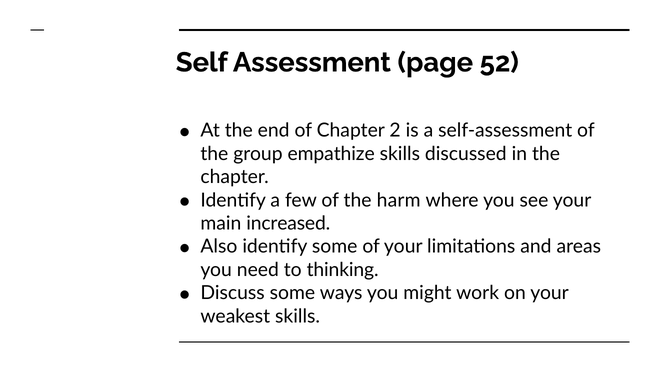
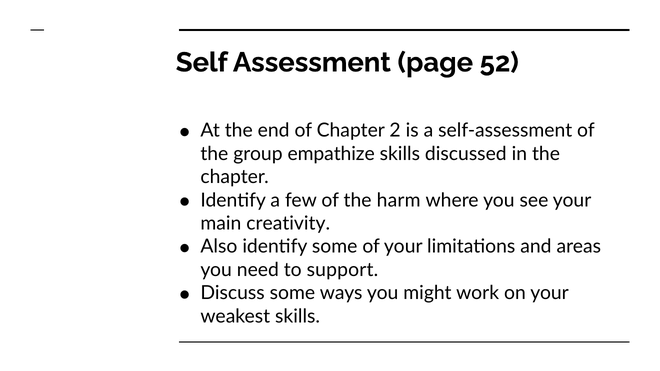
increased: increased -> creativity (288, 224)
thinking: thinking -> support (342, 270)
